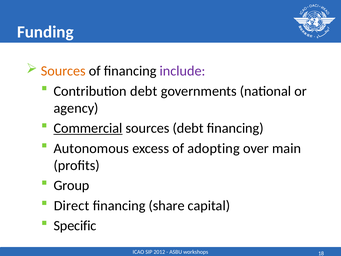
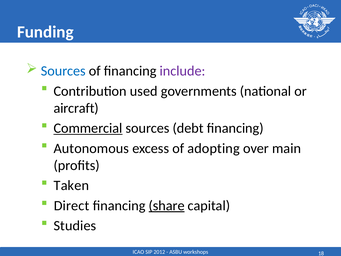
Sources colour: orange -> blue (63, 71)
Contribution debt: debt -> used (144, 91)
agency: agency -> aircraft (76, 108)
Group: Group -> Taken (71, 185)
share underline: none -> present (167, 205)
Specific: Specific -> Studies (75, 226)
